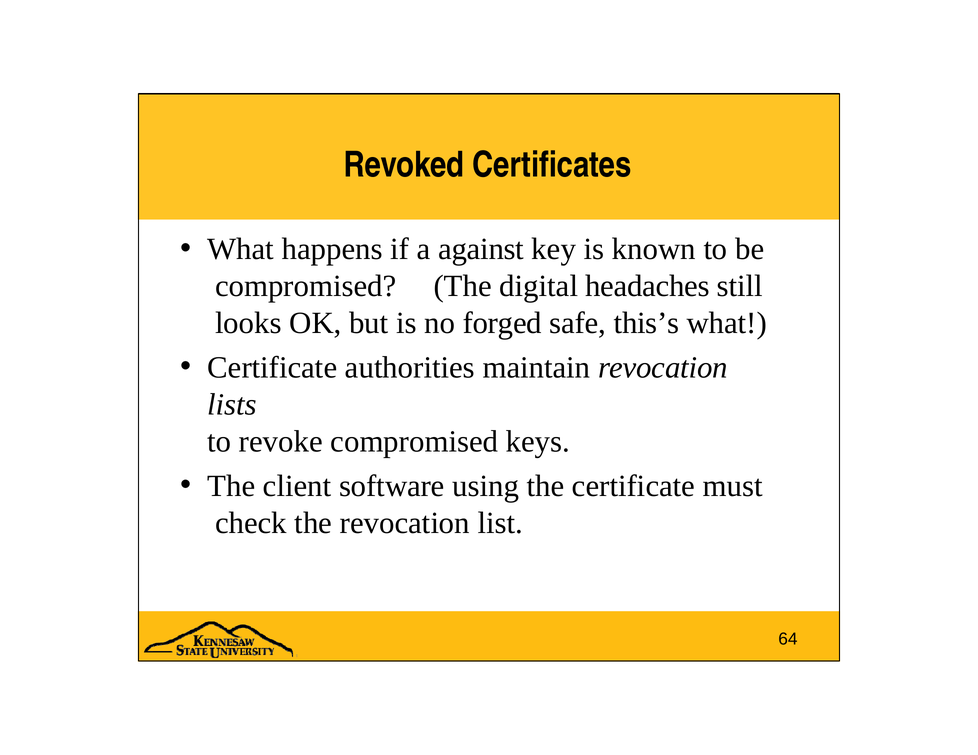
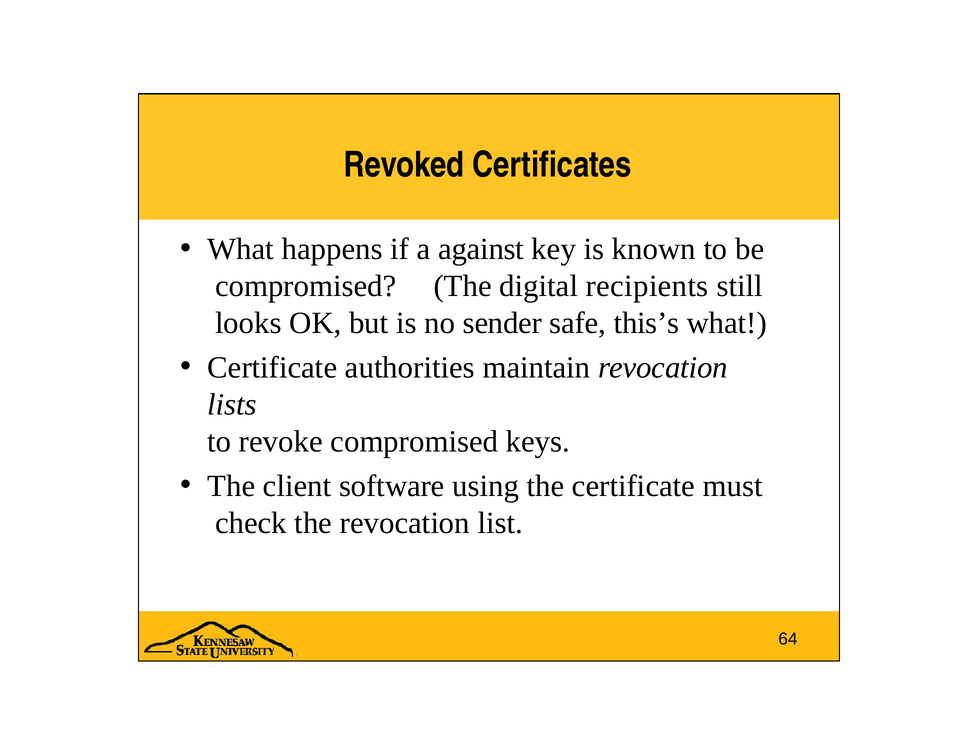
headaches: headaches -> recipients (647, 286)
forged: forged -> sender (502, 323)
